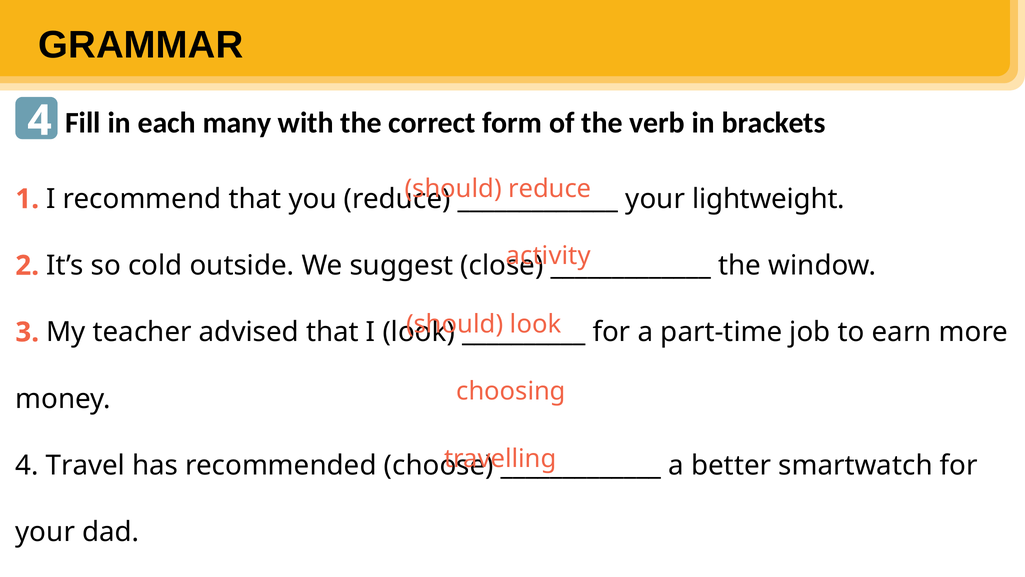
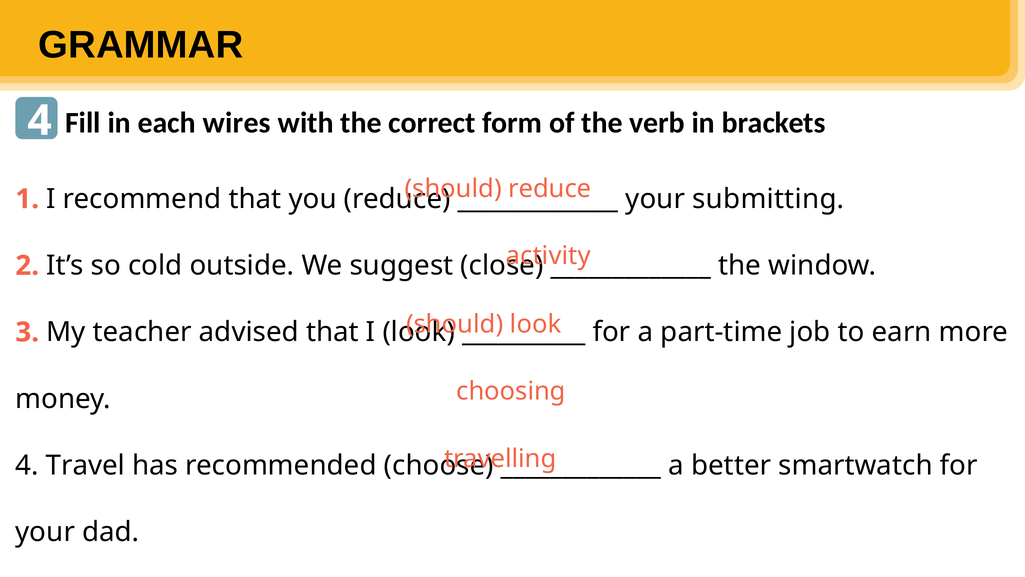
many: many -> wires (237, 123)
lightweight: lightweight -> submitting (768, 199)
